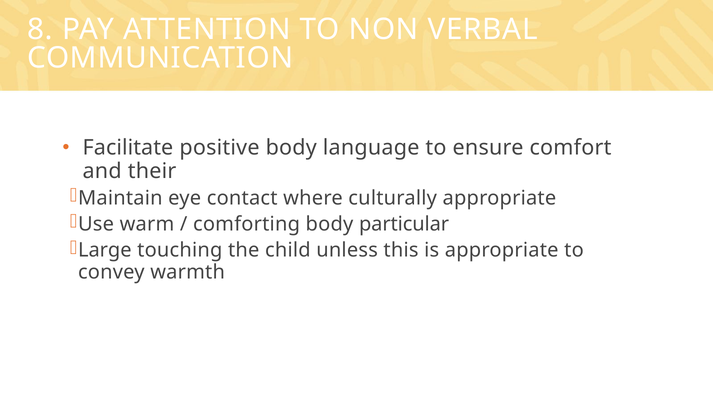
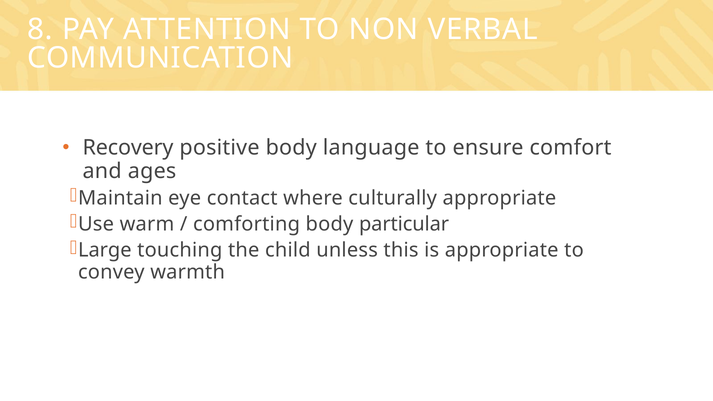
Facilitate: Facilitate -> Recovery (128, 148)
their: their -> ages (152, 171)
